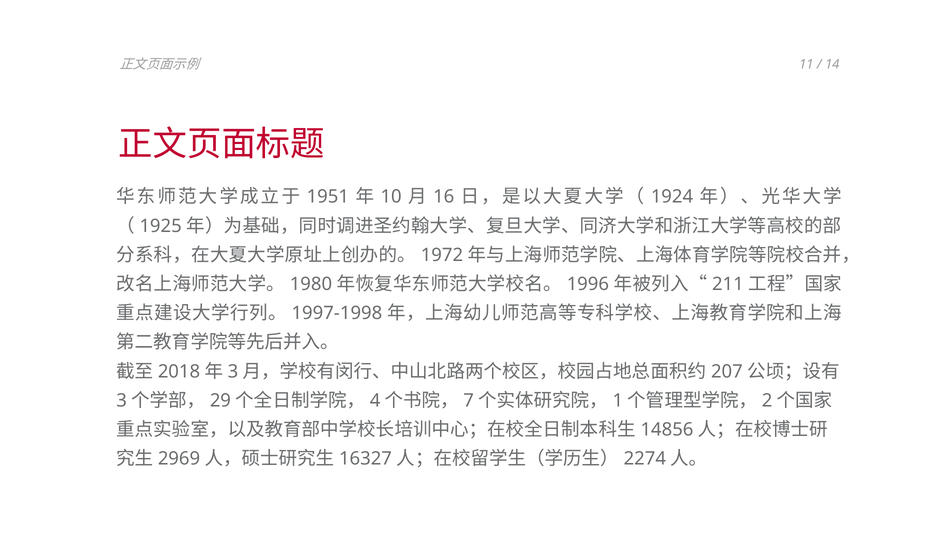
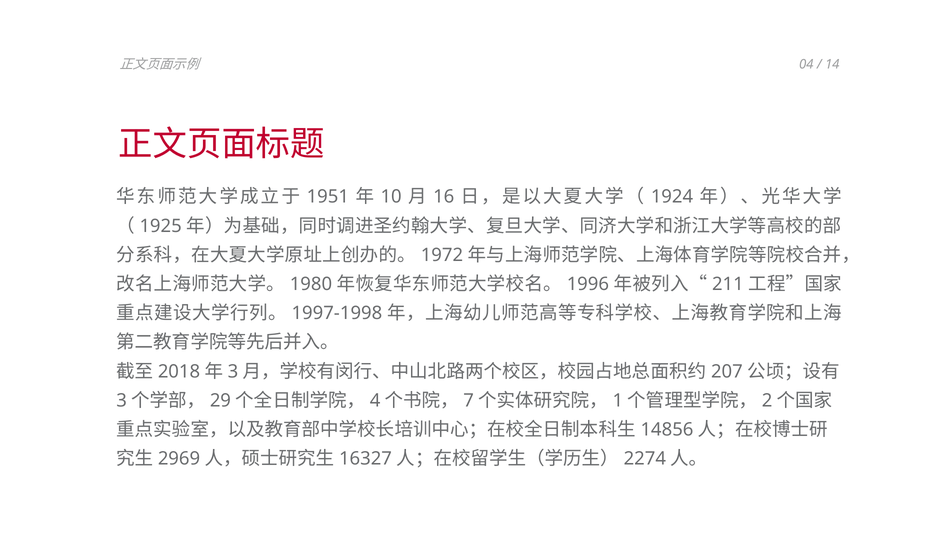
11: 11 -> 04 (806, 64)
